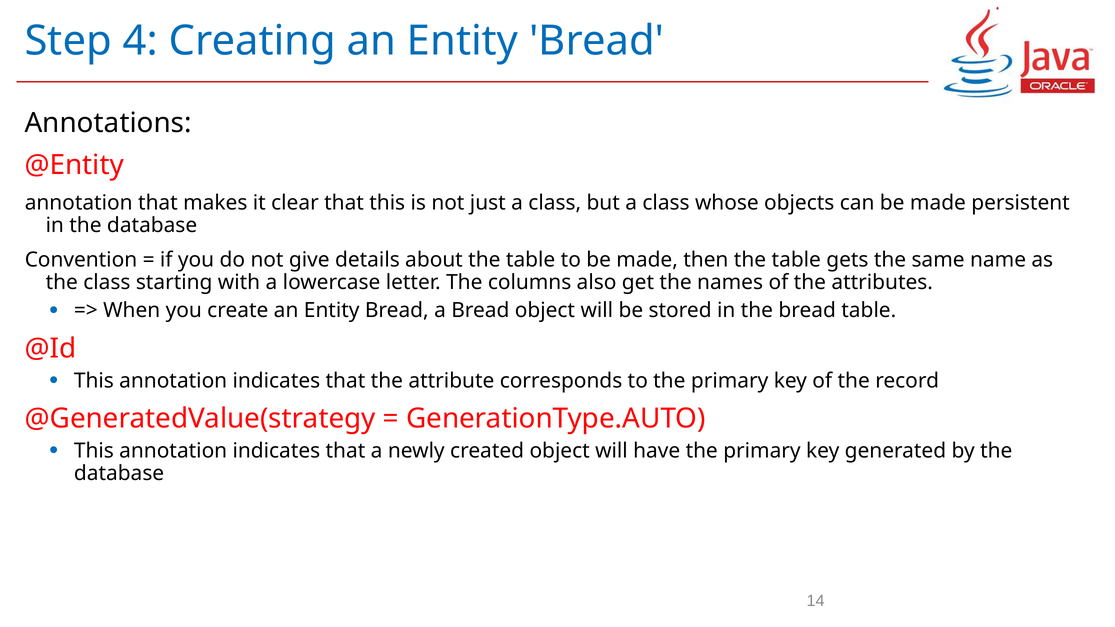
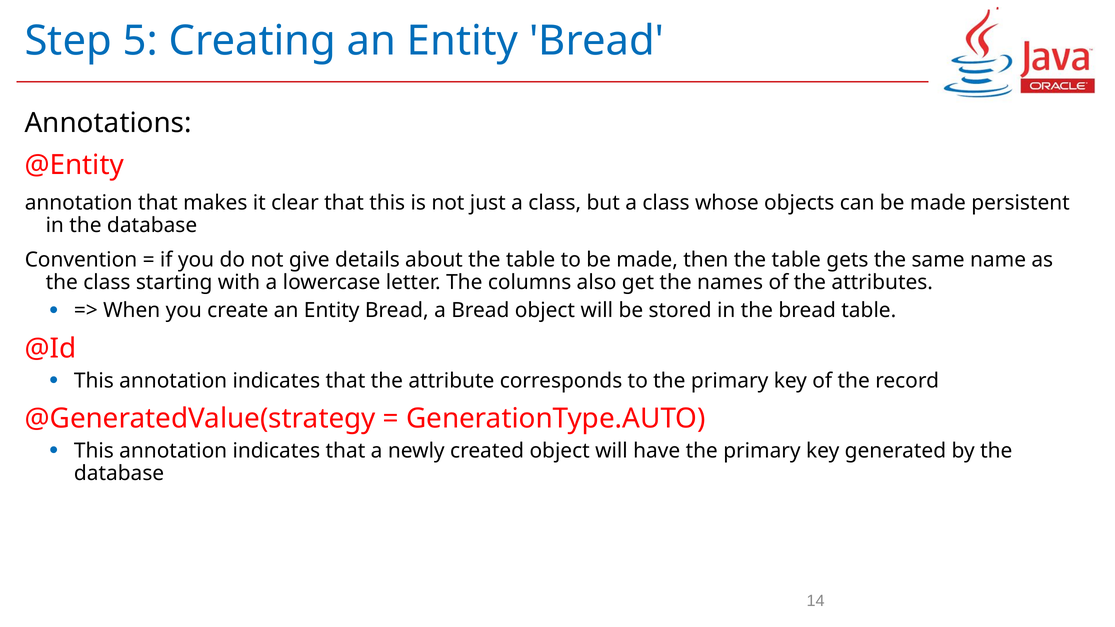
4: 4 -> 5 (140, 41)
